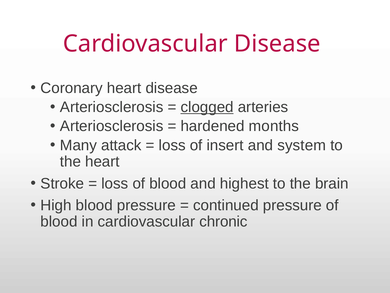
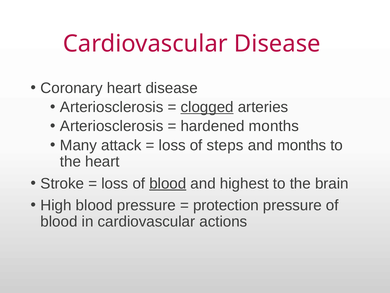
insert: insert -> steps (225, 145)
and system: system -> months (302, 145)
blood underline: none -> present (168, 183)
continued: continued -> protection (226, 205)
chronic: chronic -> actions (223, 221)
